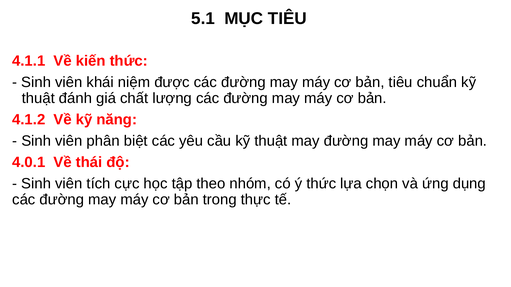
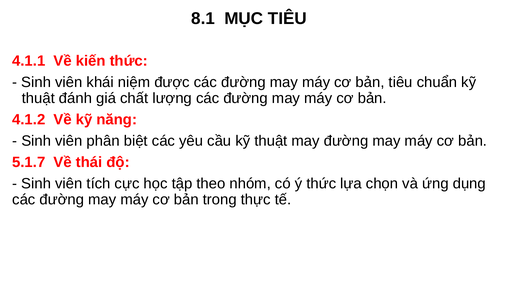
5.1: 5.1 -> 8.1 (203, 18)
4.0.1: 4.0.1 -> 5.1.7 (29, 163)
